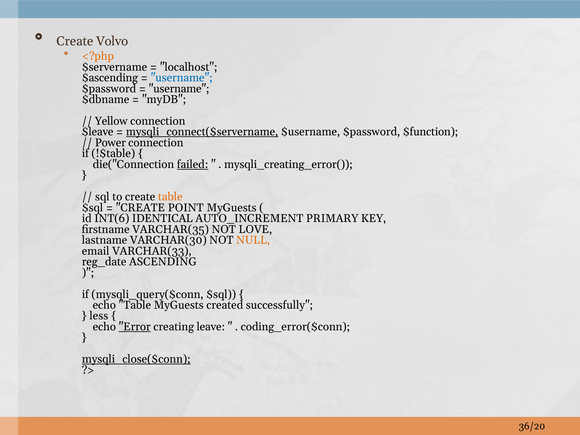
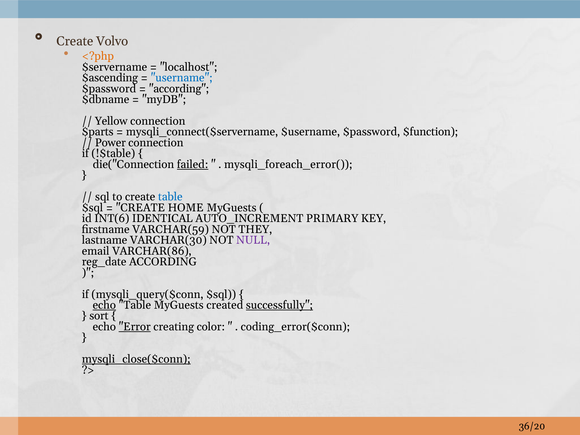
username: username -> according (179, 89)
$leave: $leave -> $parts (98, 132)
mysqli_connect($servername underline: present -> none (202, 132)
mysqli_creating_error(: mysqli_creating_error( -> mysqli_foreach_error( (288, 164)
table colour: orange -> blue (170, 197)
POINT: POINT -> HOME (186, 208)
VARCHAR(35: VARCHAR(35 -> VARCHAR(59 (171, 229)
LOVE: LOVE -> THEY (255, 229)
NULL colour: orange -> purple (253, 240)
VARCHAR(33: VARCHAR(33 -> VARCHAR(86 (152, 251)
reg_date ASCENDING: ASCENDING -> ACCORDING (163, 262)
echo underline: none -> present (104, 305)
successfully underline: none -> present (279, 305)
less: less -> sort (99, 316)
leave: leave -> color (211, 327)
